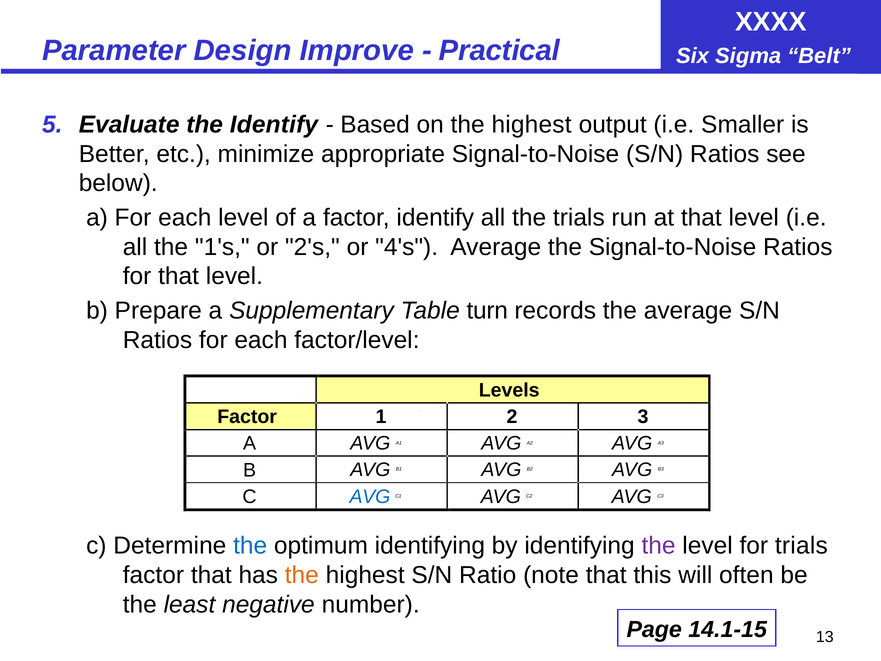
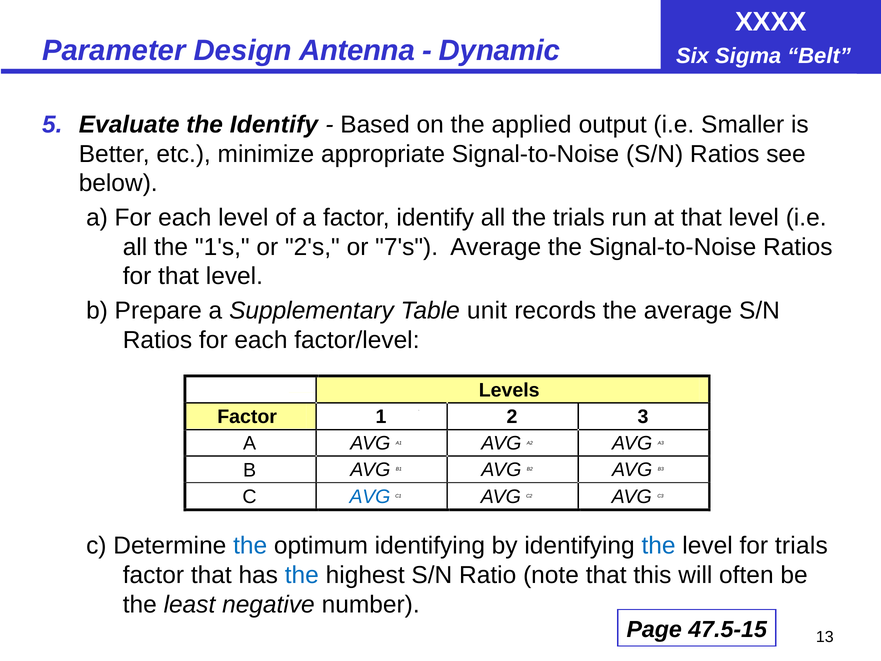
Improve: Improve -> Antenna (357, 50)
Practical: Practical -> Dynamic (499, 50)
on the highest: highest -> applied (532, 125)
4's: 4's -> 7's (407, 247)
turn: turn -> unit (487, 311)
the colour: purple -> blue (659, 546)
the colour: orange -> blue (302, 575)
14.1-15: 14.1-15 -> 47.5-15 (728, 629)
